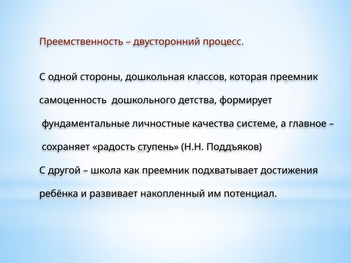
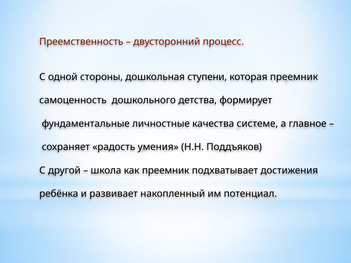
классов: классов -> ступени (207, 77)
ступень: ступень -> умения (158, 147)
